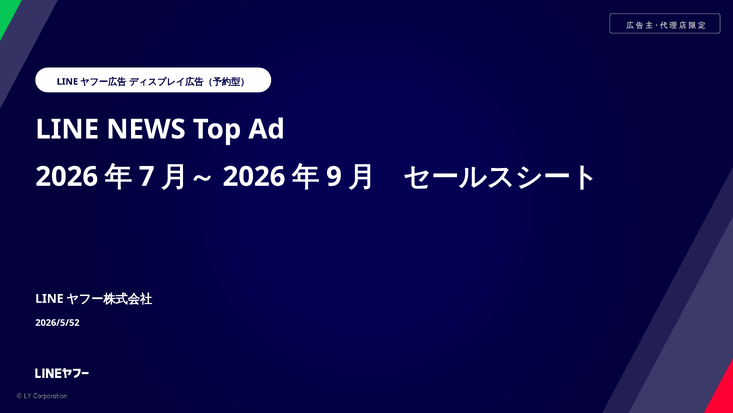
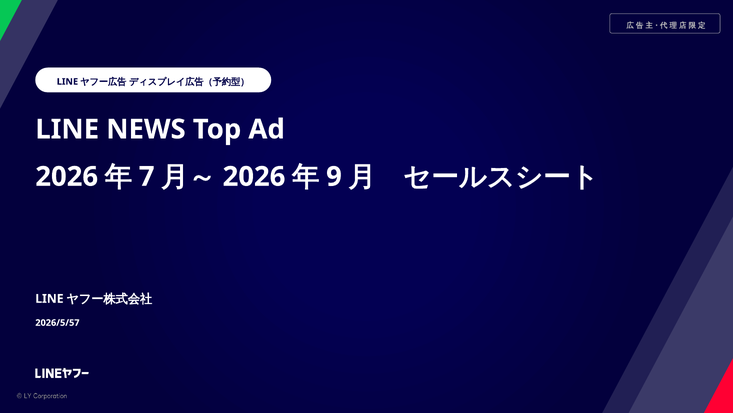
2026/5/52: 2026/5/52 -> 2026/5/57 (57, 322)
